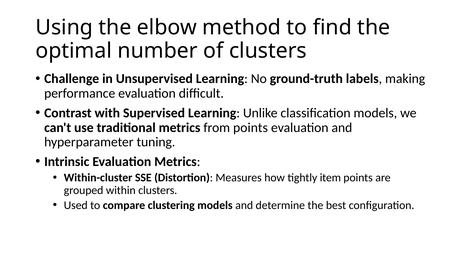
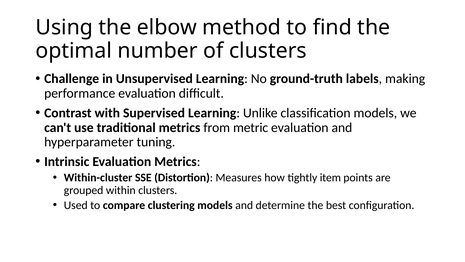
from points: points -> metric (251, 127)
